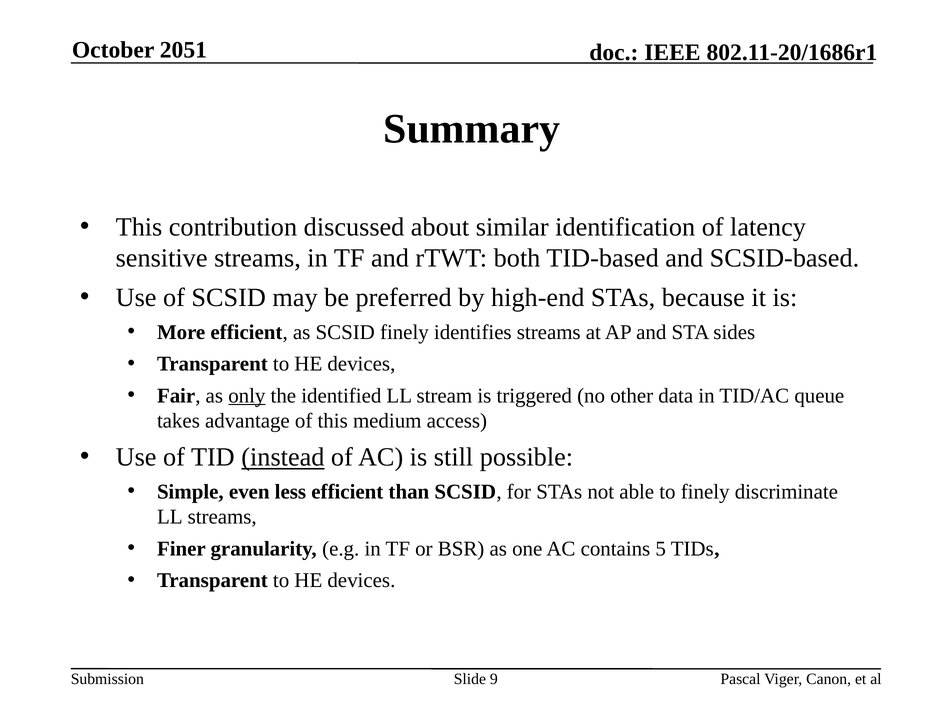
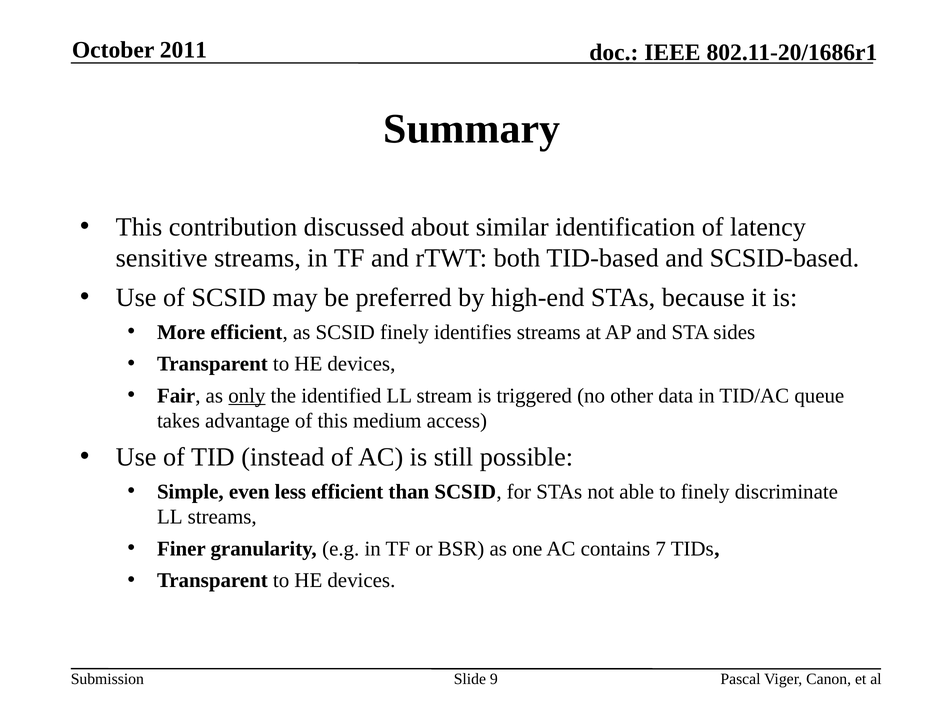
2051: 2051 -> 2011 (183, 50)
instead underline: present -> none (283, 457)
5: 5 -> 7 (661, 549)
